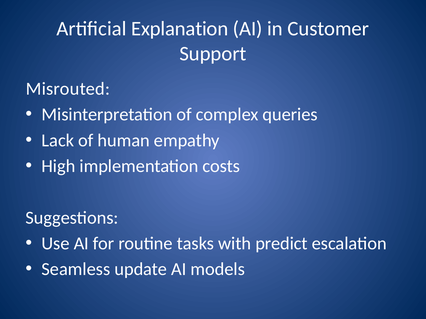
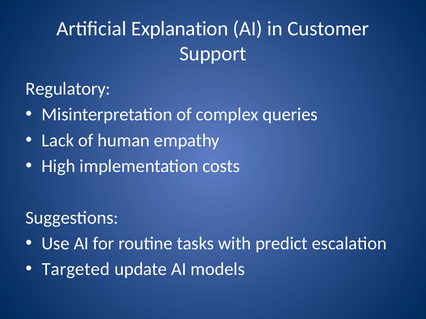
Misrouted: Misrouted -> Regulatory (68, 89)
Seamless: Seamless -> Targeted (76, 270)
